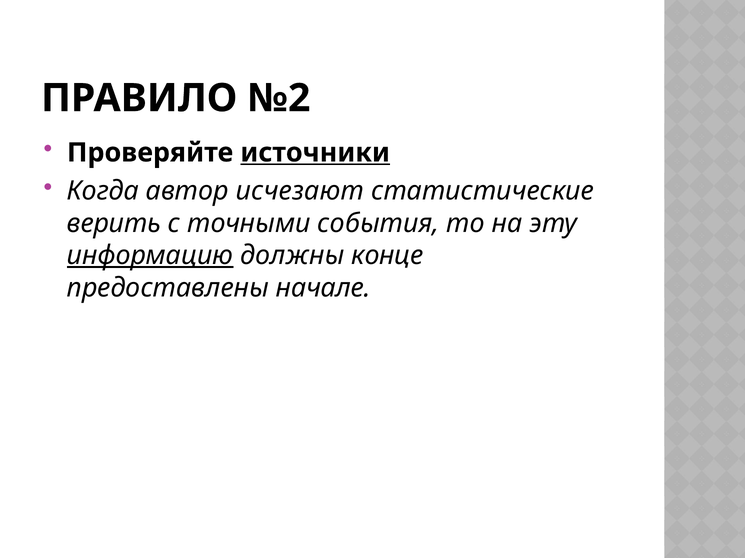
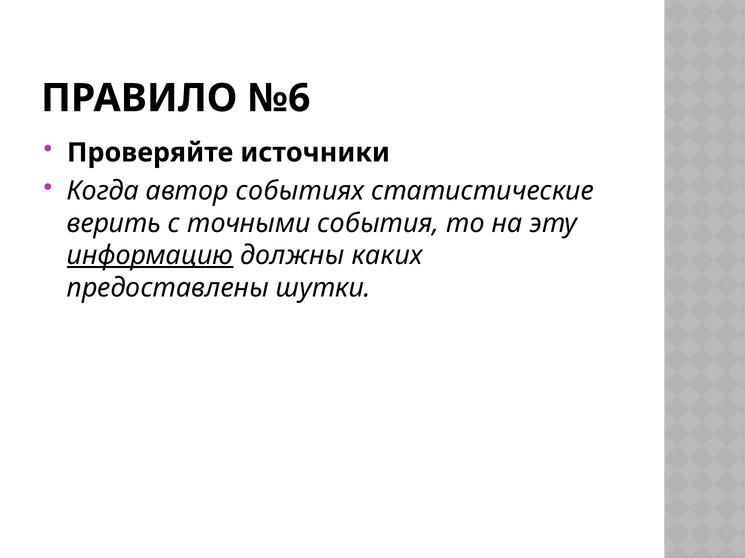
№2: №2 -> №6 (279, 98)
источники underline: present -> none (315, 153)
исчезают: исчезают -> событиях (300, 191)
конце: конце -> каких (387, 256)
начале: начале -> шутки (323, 288)
